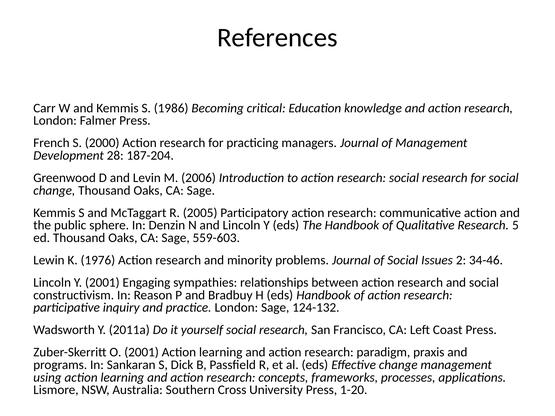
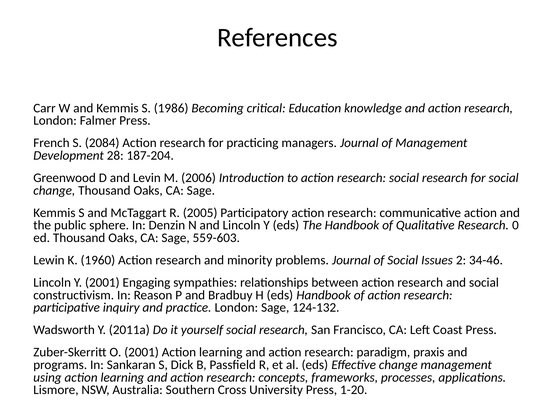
2000: 2000 -> 2084 (102, 143)
5: 5 -> 0 (515, 225)
1976: 1976 -> 1960 (98, 260)
